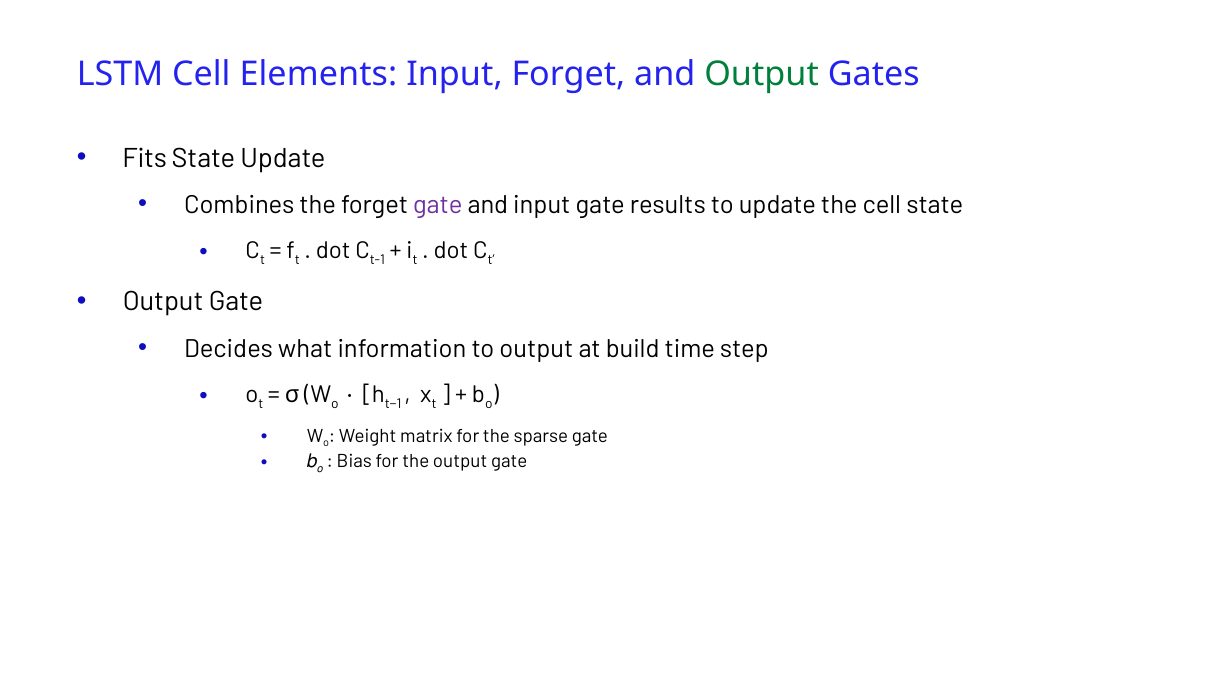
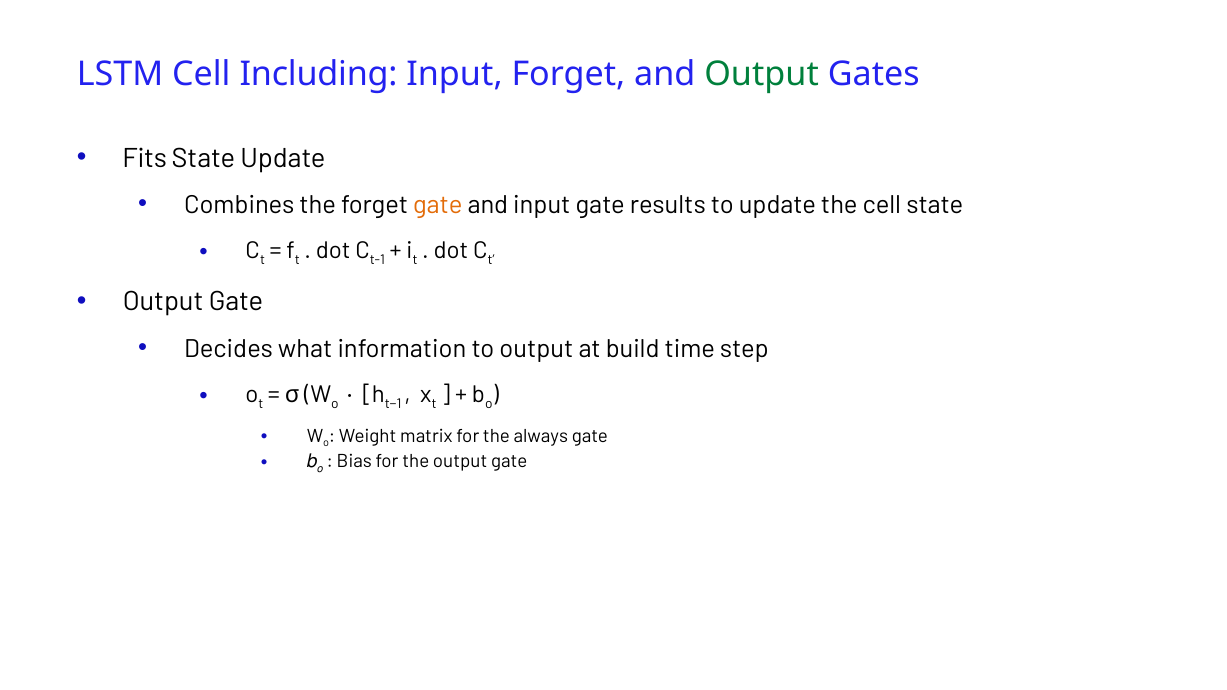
Elements: Elements -> Including (319, 74)
gate colour: purple -> orange (438, 205)
sparse: sparse -> always (541, 436)
